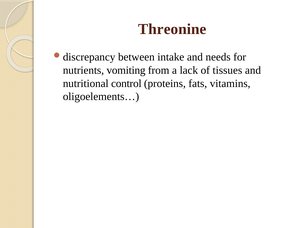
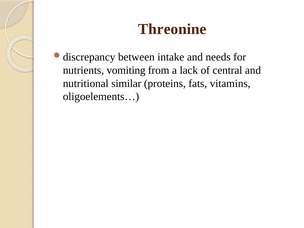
tissues: tissues -> central (227, 70)
control: control -> similar (126, 83)
